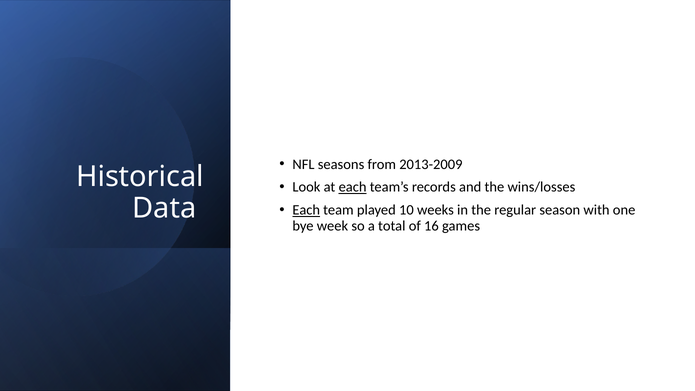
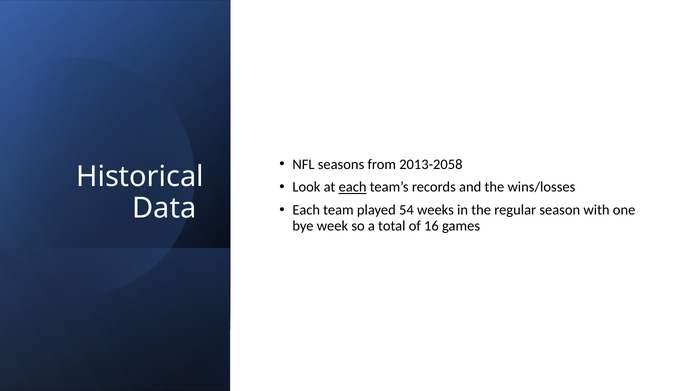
2013-2009: 2013-2009 -> 2013-2058 (431, 164)
Each underline: present -> none (306, 210)
10: 10 -> 54 (406, 210)
